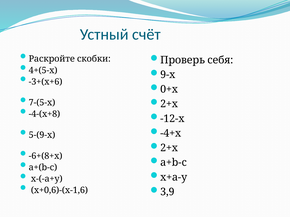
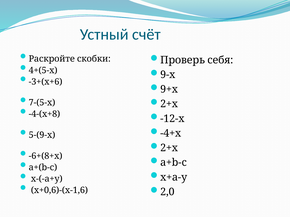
0+х: 0+х -> 9+х (169, 89)
3,9: 3,9 -> 2,0 (167, 192)
